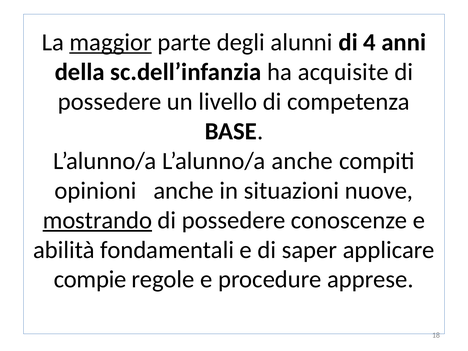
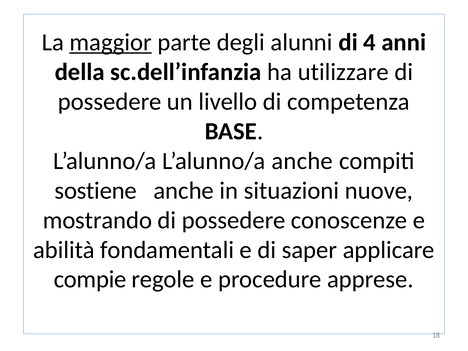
acquisite: acquisite -> utilizzare (343, 72)
opinioni: opinioni -> sostiene (96, 191)
mostrando underline: present -> none (97, 220)
